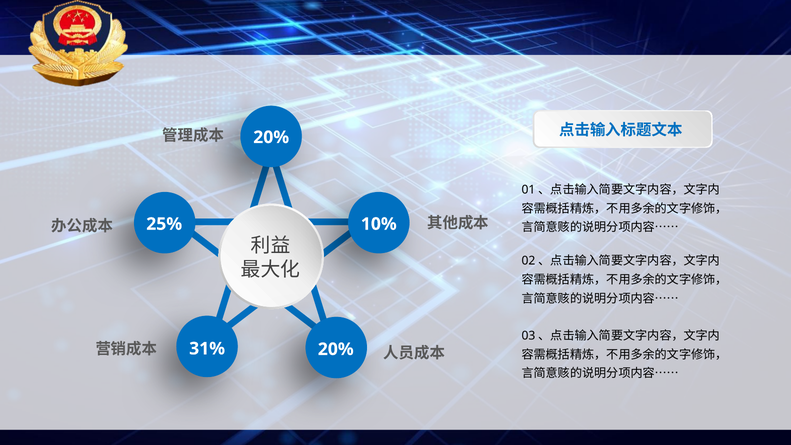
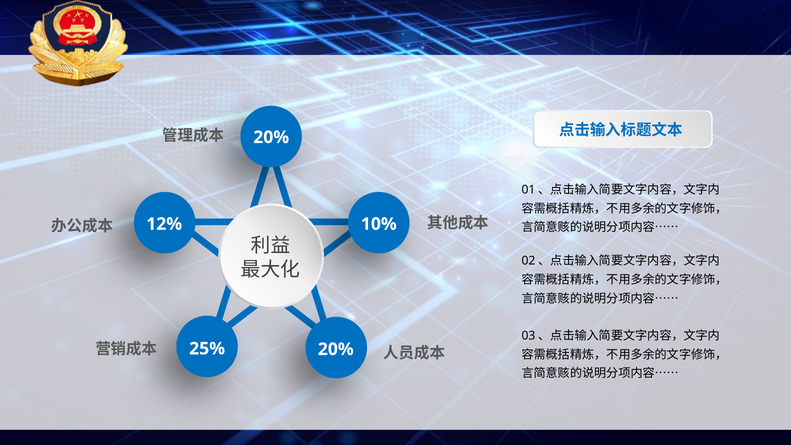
25%: 25% -> 12% (164, 224)
31%: 31% -> 25% (207, 349)
